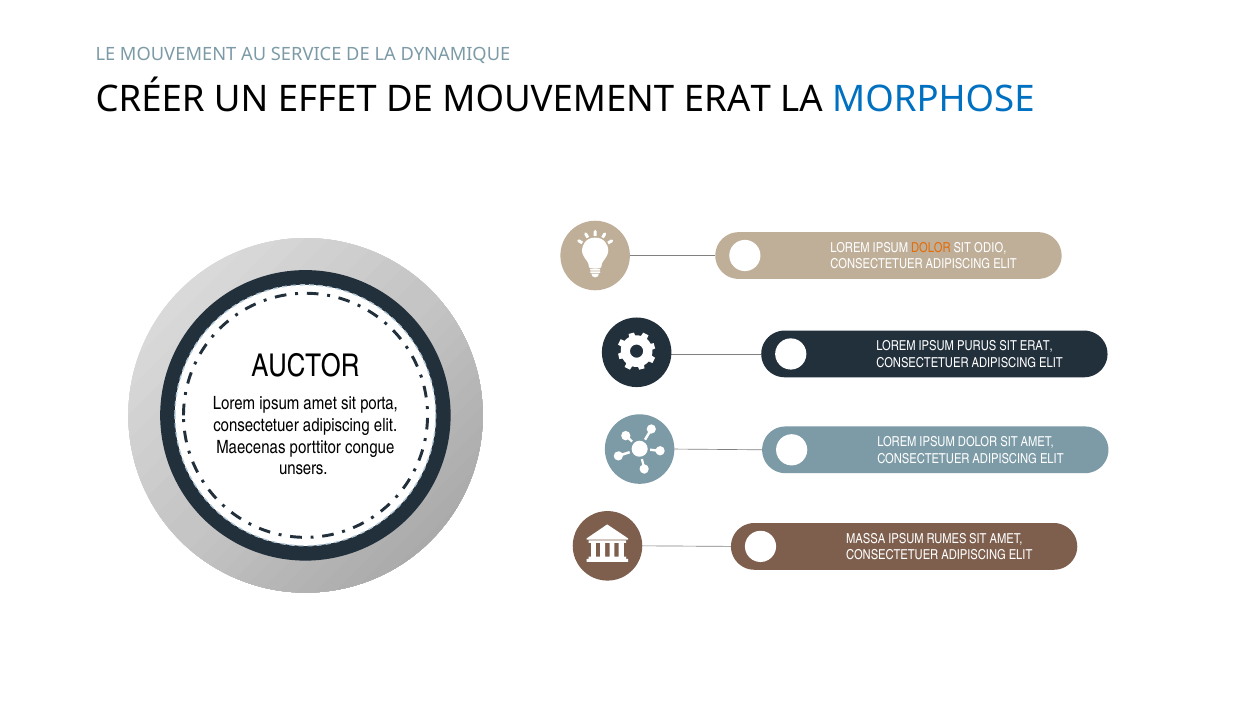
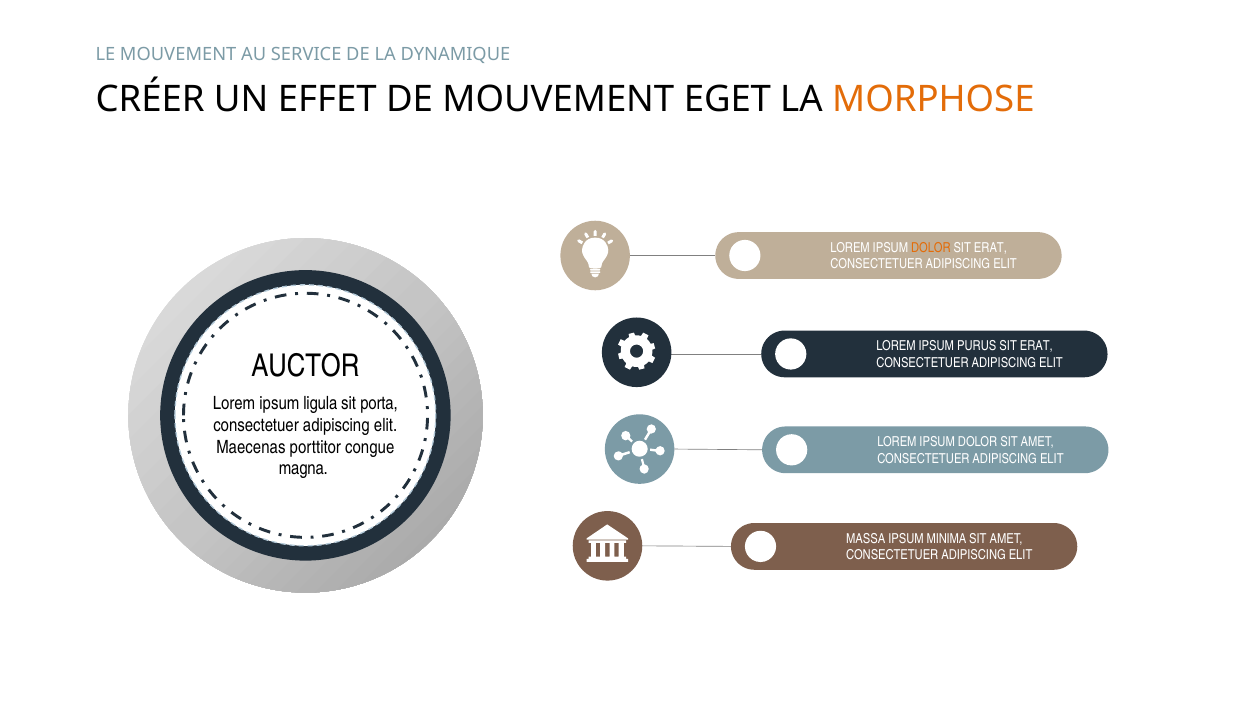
ERAT: ERAT -> EGET (727, 100)
MORPHOSE colour: blue -> orange (933, 100)
ODIO: ODIO -> ERAT (990, 248)
ipsum amet: amet -> ligula (320, 403)
unsers: unsers -> magna (303, 469)
RUMES: RUMES -> MINIMA (947, 539)
